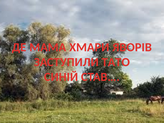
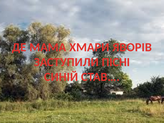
ТАТО: ТАТО -> ПІСНІ (116, 62)
